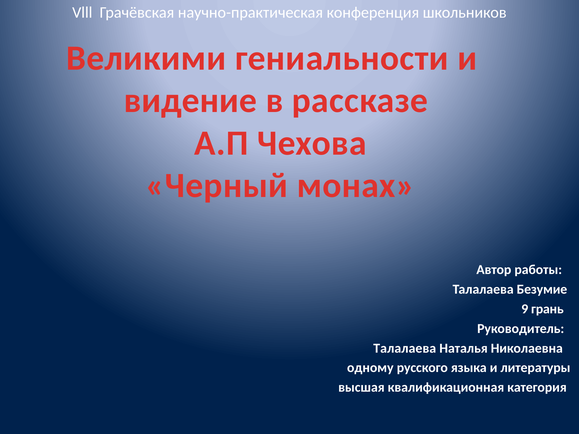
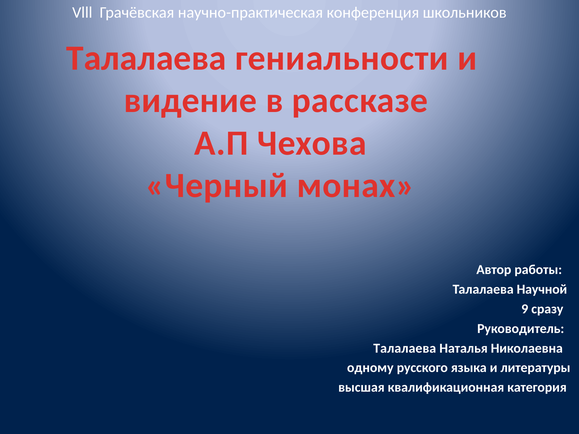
Великими: Великими -> Талалаева (146, 58)
Безумие: Безумие -> Научной (542, 290)
грань: грань -> сразу (547, 309)
